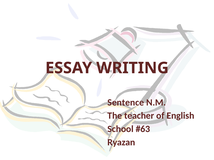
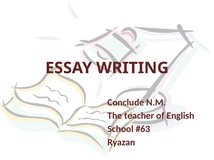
Sentence: Sentence -> Conclude (126, 103)
